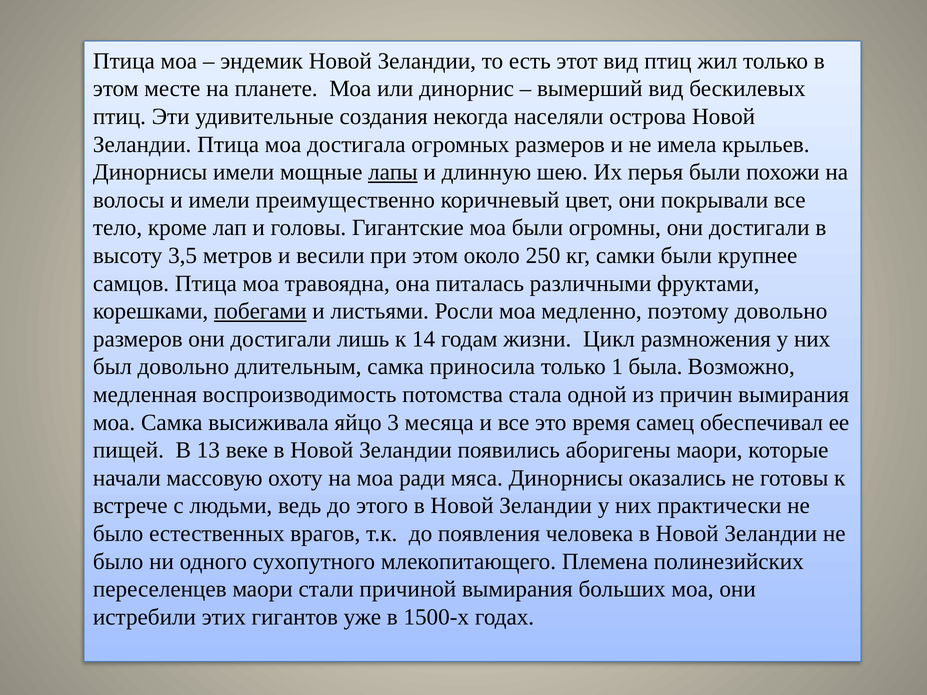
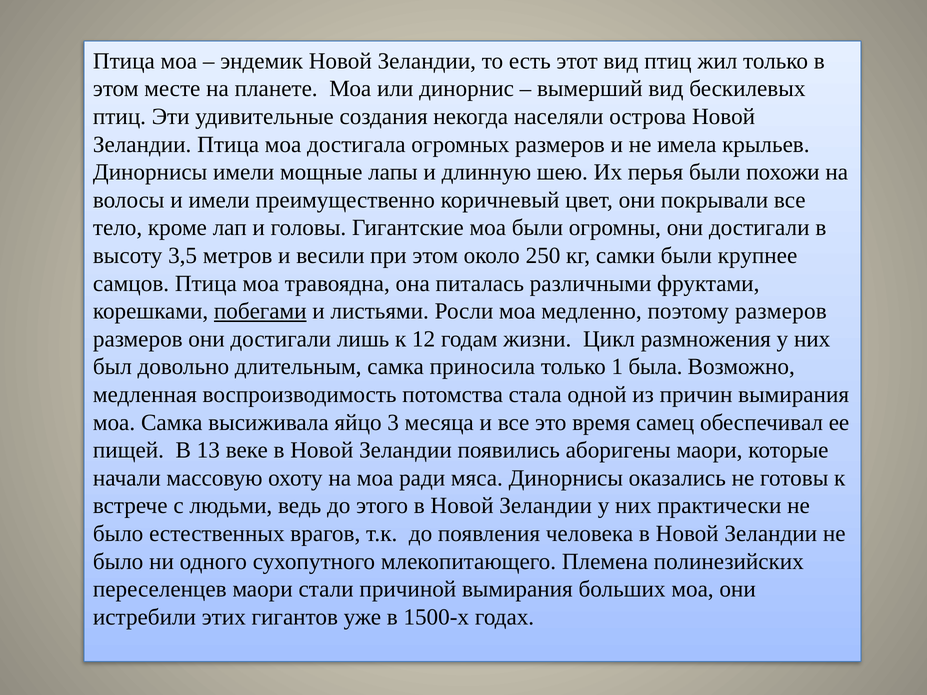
лапы underline: present -> none (393, 172)
поэтому довольно: довольно -> размеров (781, 311)
14: 14 -> 12 (424, 339)
